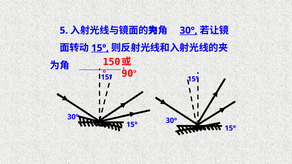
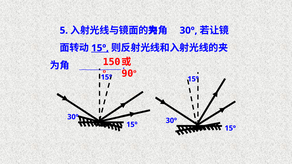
30º underline: present -> none (189, 30)
